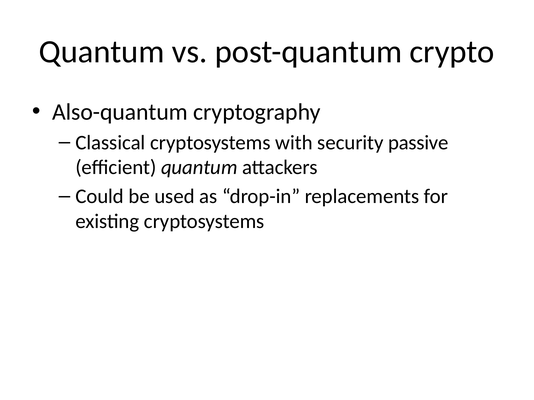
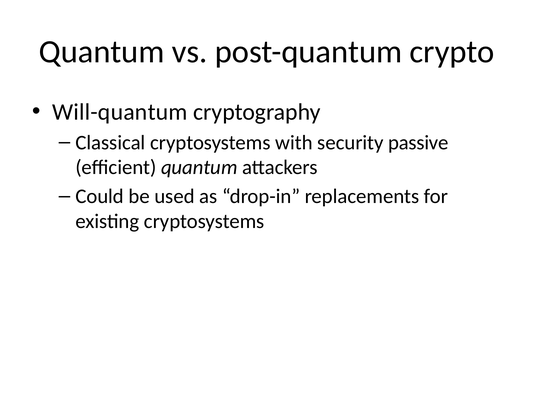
Also-quantum: Also-quantum -> Will-quantum (120, 112)
